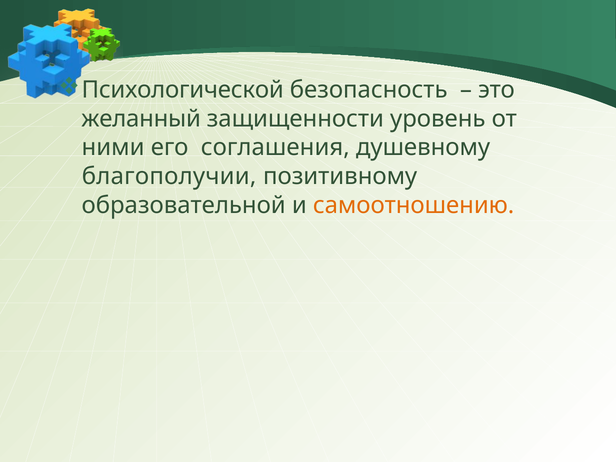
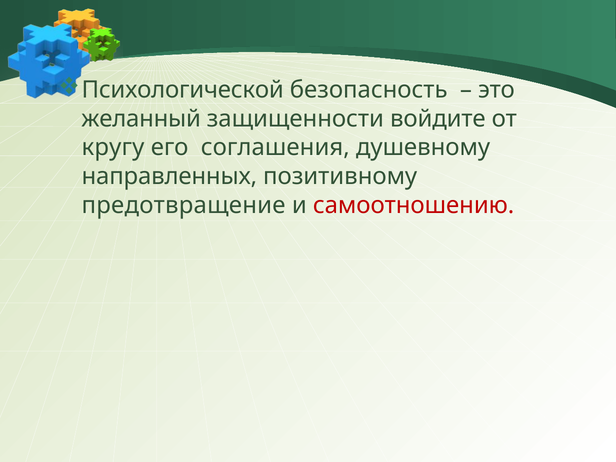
уровень: уровень -> войдите (438, 119)
ними: ними -> кругу (113, 148)
благополучии: благополучии -> направленных (169, 176)
образовательной: образовательной -> предотвращение (184, 205)
самоотношению colour: orange -> red (414, 205)
